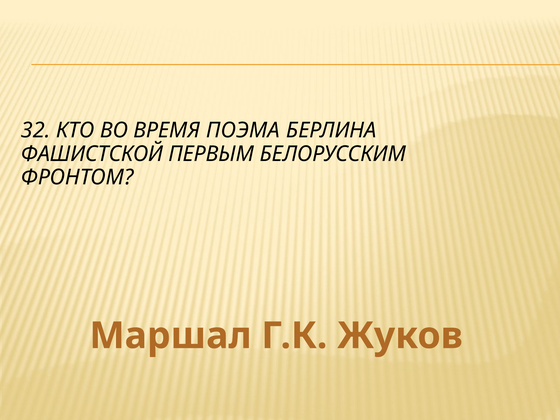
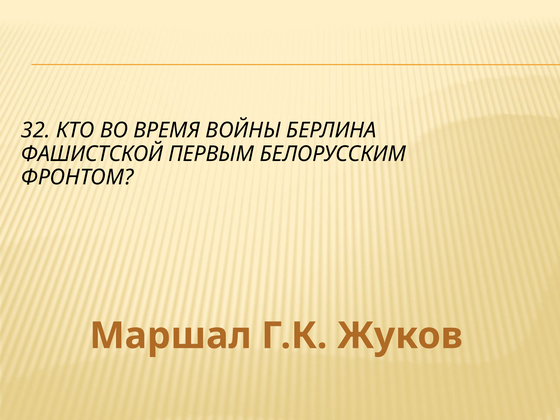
ПОЭМА: ПОЭМА -> ВОЙНЫ (243, 130)
